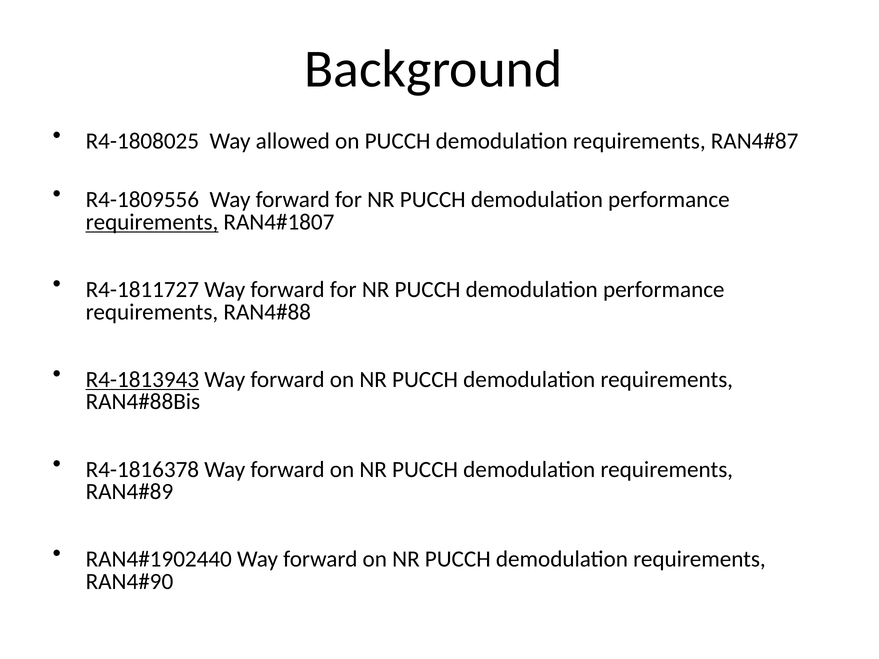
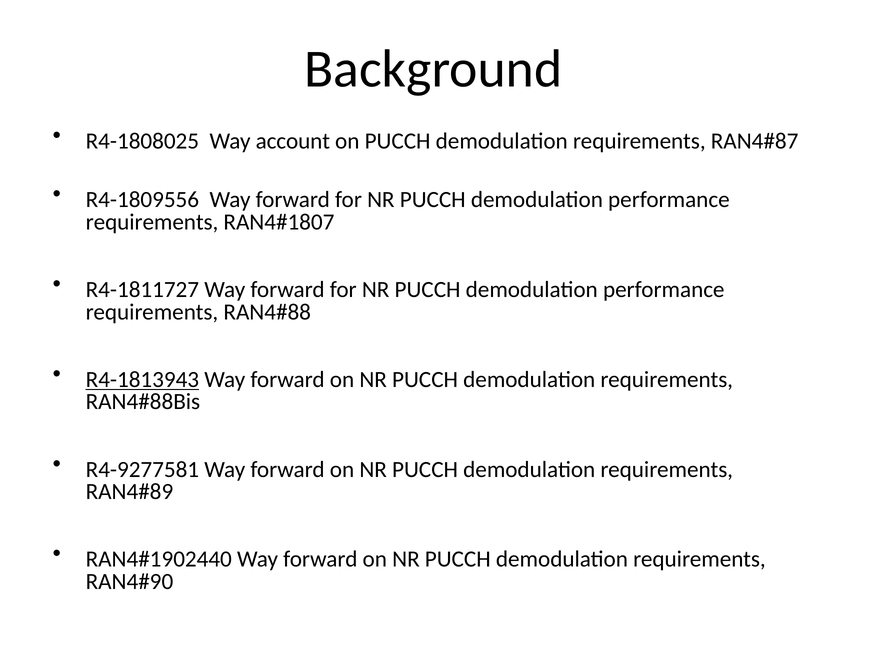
allowed: allowed -> account (293, 141)
requirements underline: present -> none (152, 222)
R4-1816378: R4-1816378 -> R4-9277581 (142, 470)
